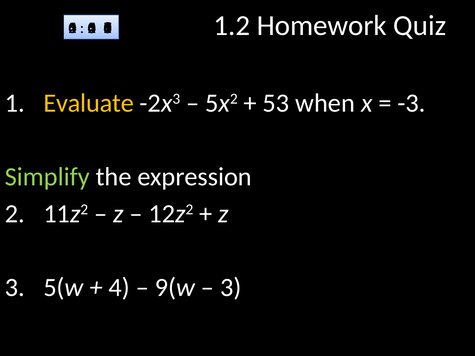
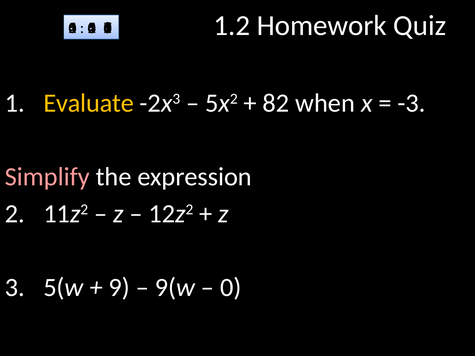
53: 53 -> 82 (276, 103)
Simplify colour: light green -> pink (47, 177)
4: 4 -> 9 (119, 288)
3: 3 -> 0 (231, 288)
